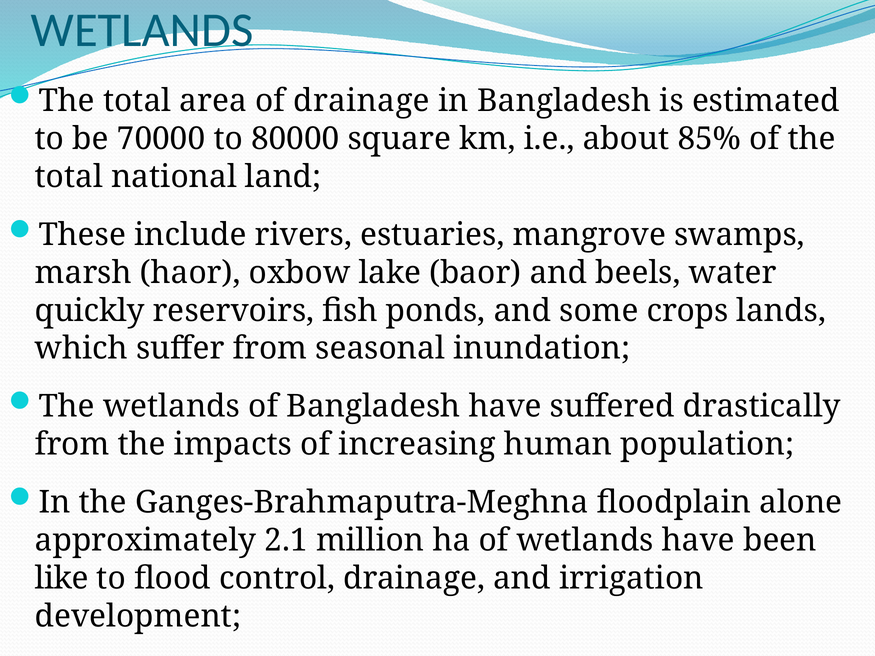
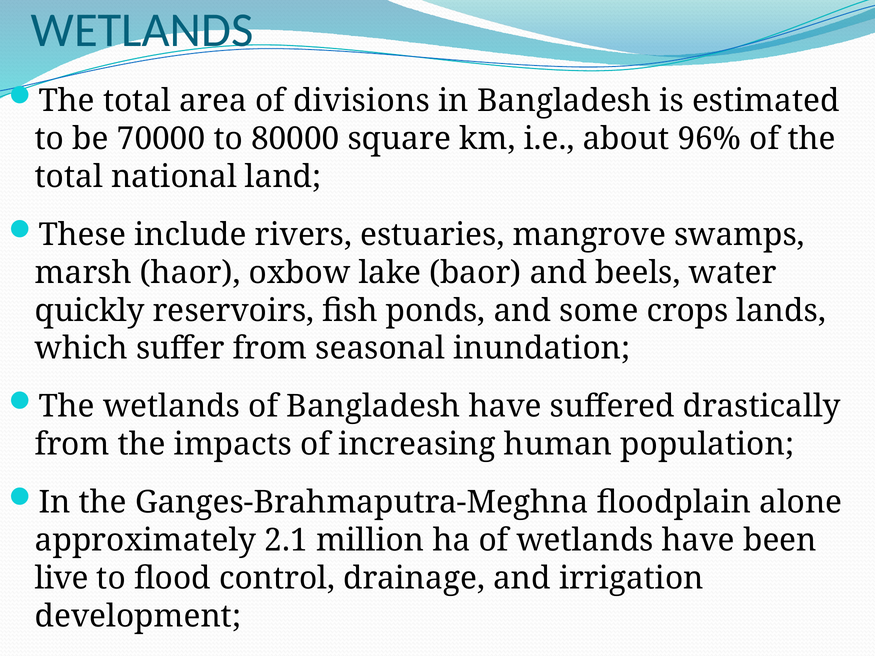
of drainage: drainage -> divisions (362, 101)
85%: 85% -> 96% (709, 139)
like: like -> live (62, 579)
